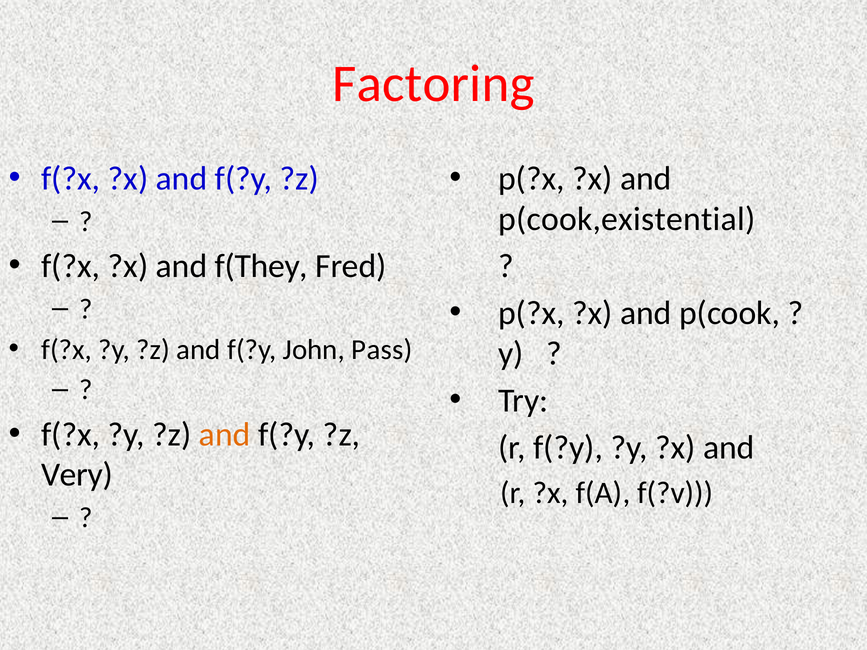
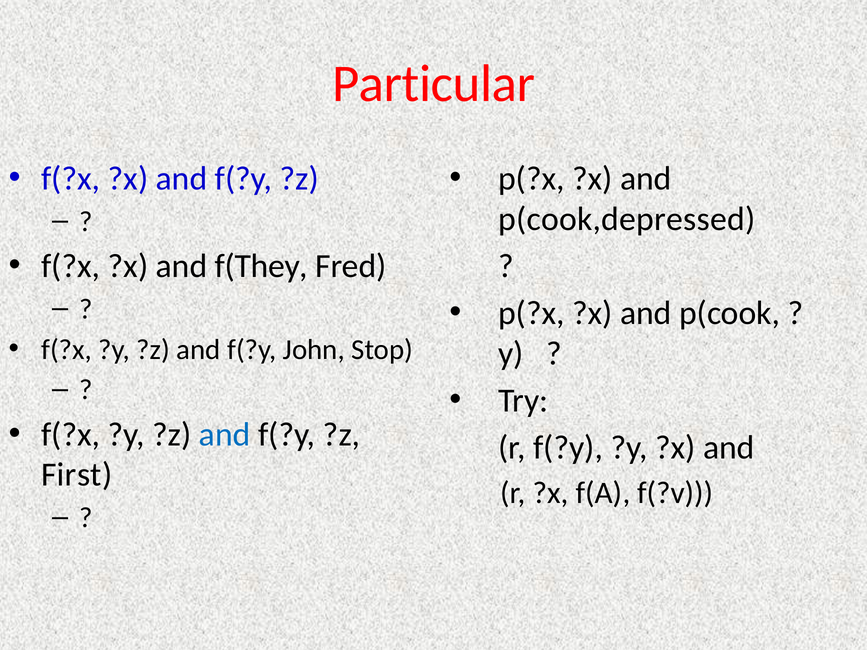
Factoring: Factoring -> Particular (434, 84)
p(cook,existential: p(cook,existential -> p(cook,depressed (627, 219)
Pass: Pass -> Stop (382, 350)
and colour: orange -> blue (225, 435)
Very: Very -> First (77, 475)
